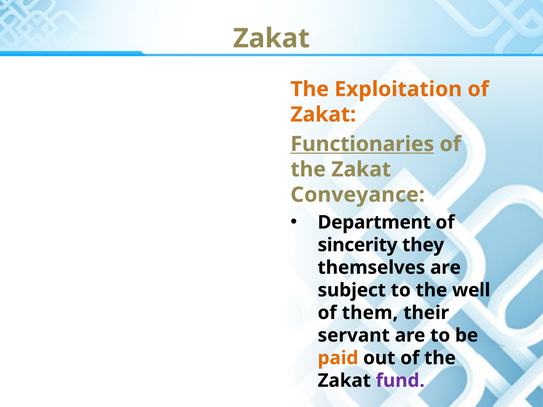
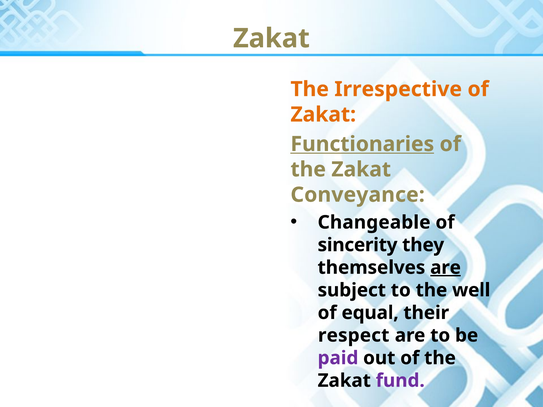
Exploitation: Exploitation -> Irrespective (398, 89)
Department: Department -> Changeable (374, 223)
are underline: none -> present (446, 268)
them: them -> equal (370, 313)
servant: servant -> respect (354, 336)
paid colour: orange -> purple (338, 358)
